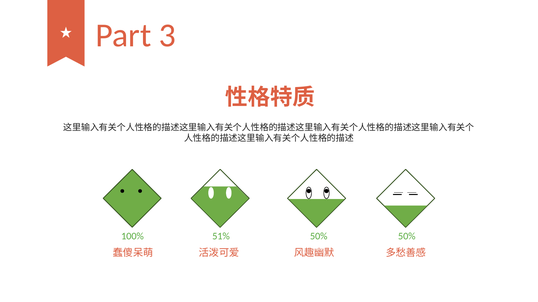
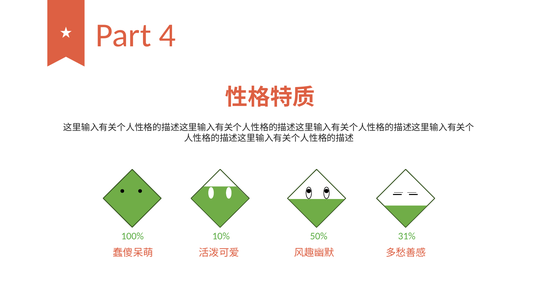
3: 3 -> 4 (167, 35)
51%: 51% -> 10% (221, 237)
50% 50%: 50% -> 31% (407, 237)
